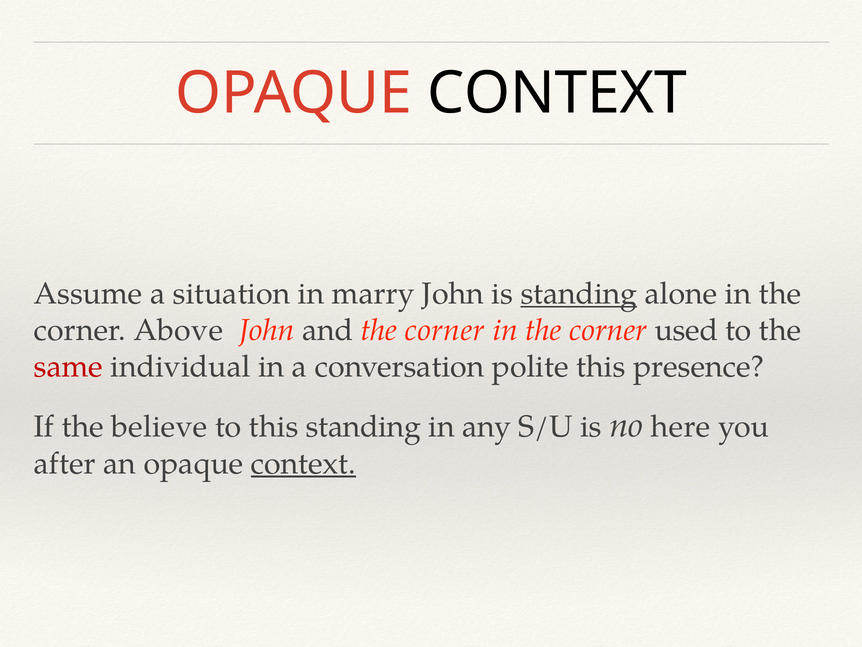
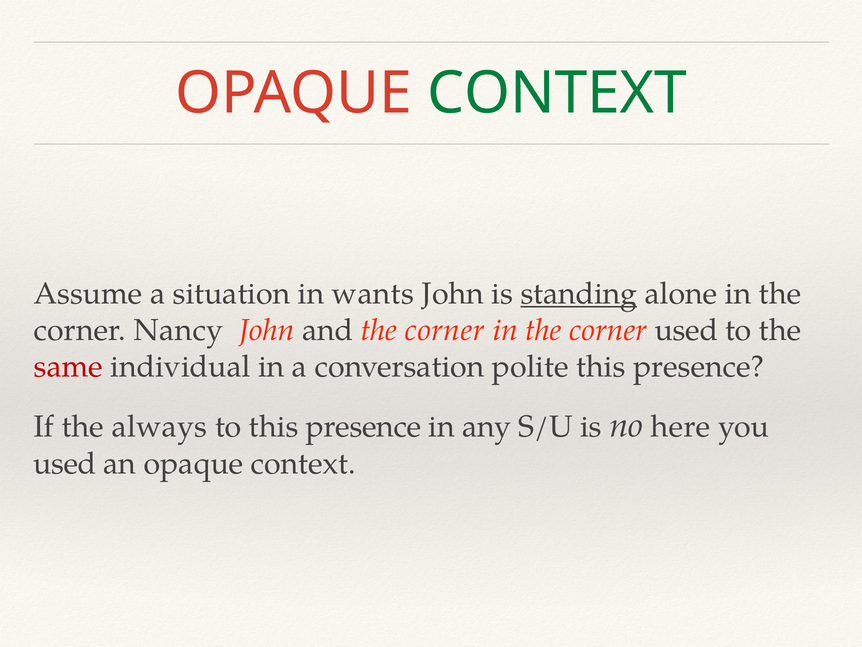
CONTEXT colour: black -> green (557, 93)
marry: marry -> wants (373, 294)
Above: Above -> Nancy (178, 330)
believe: believe -> always (159, 426)
to this standing: standing -> presence (364, 426)
after: after -> used (65, 463)
context underline: present -> none (303, 463)
